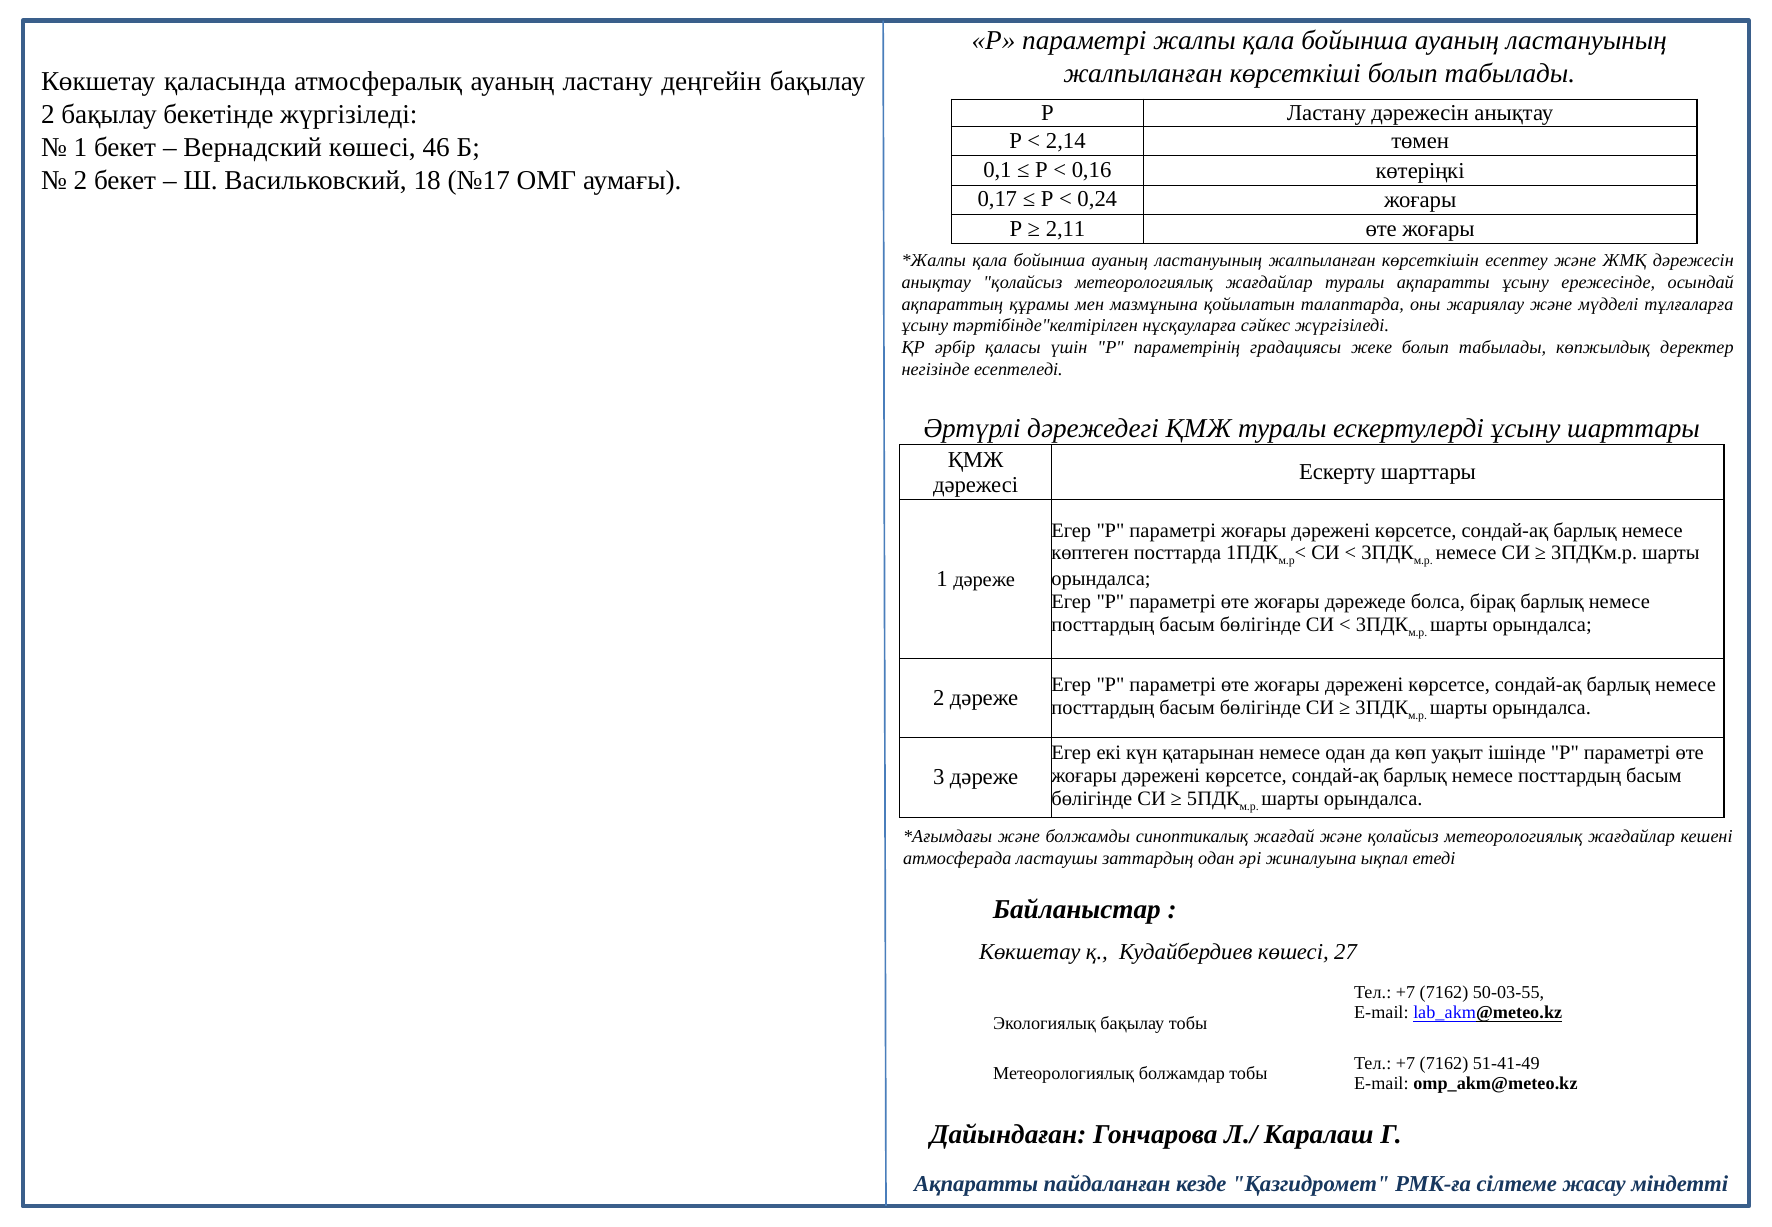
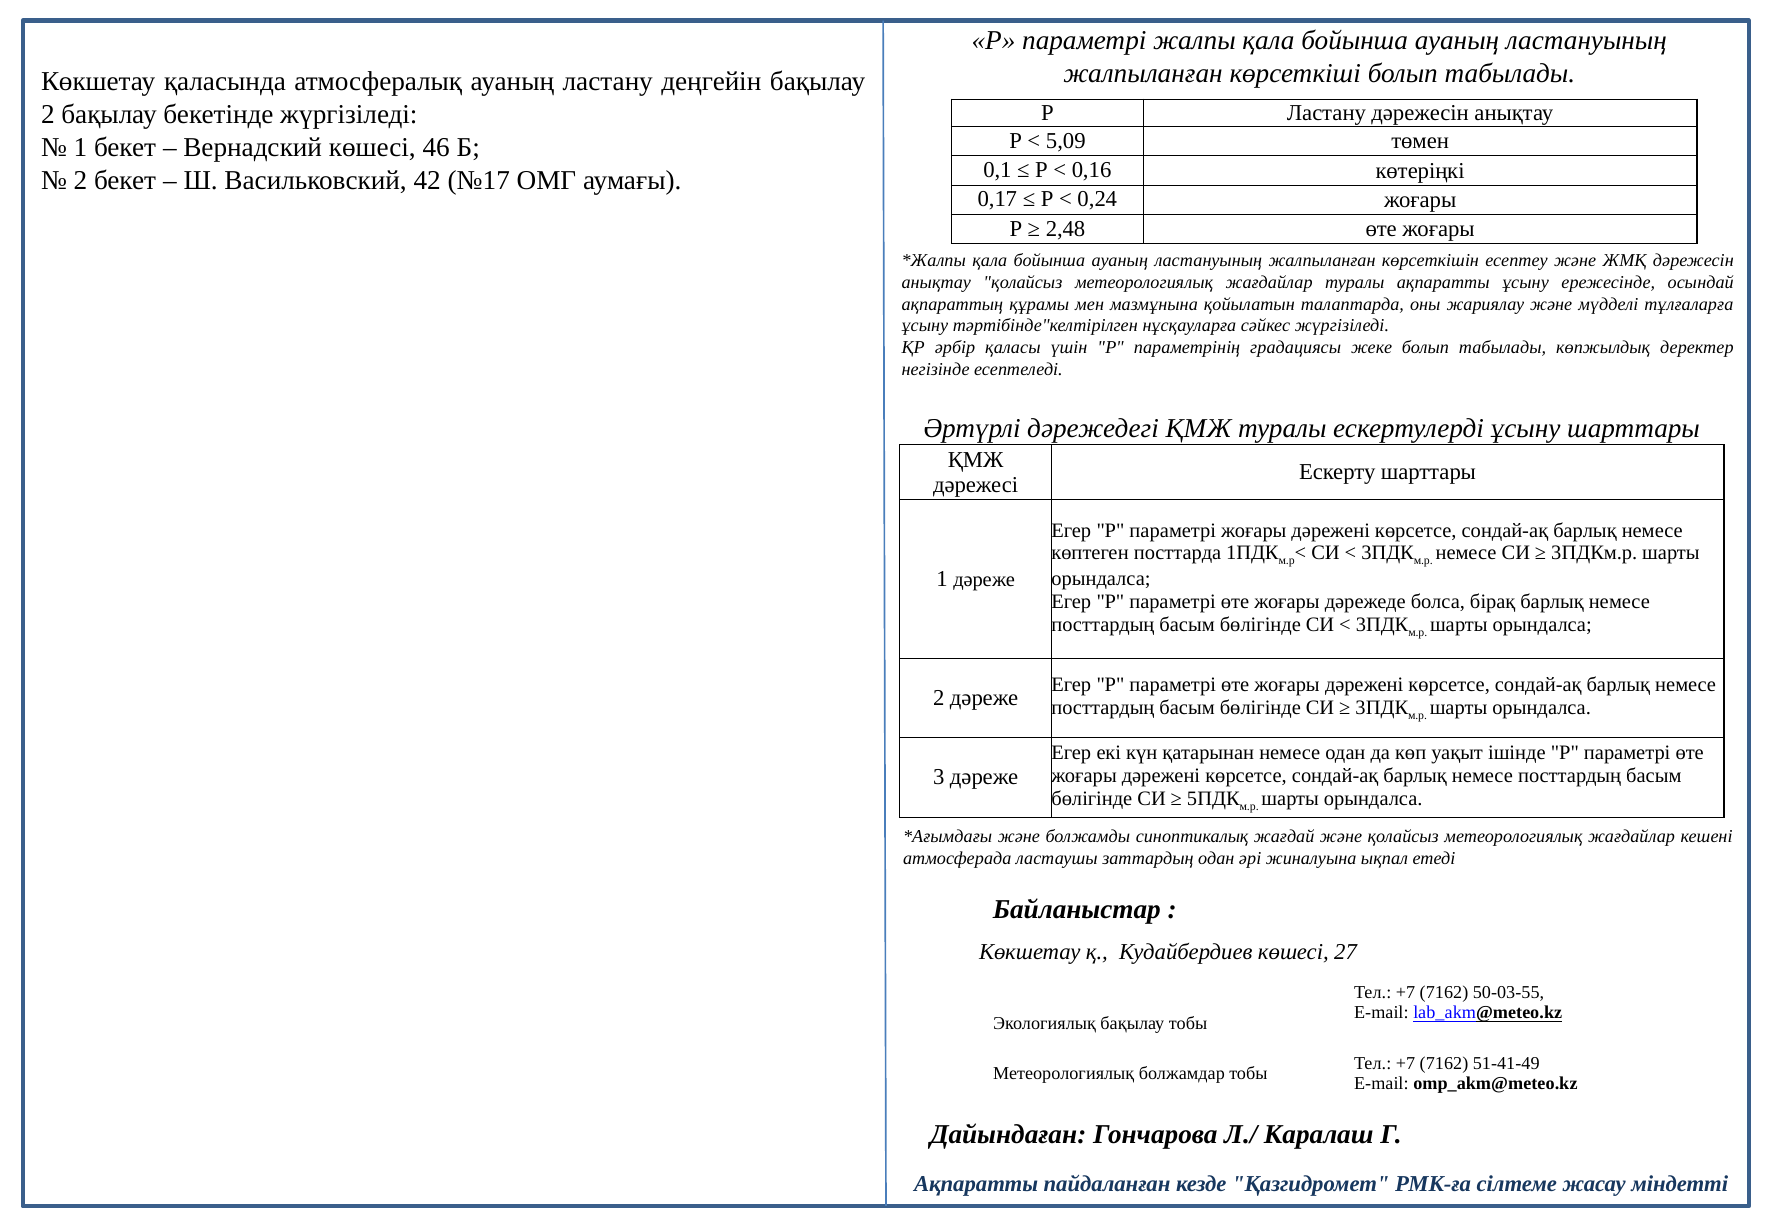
2,14: 2,14 -> 5,09 (1066, 141)
18: 18 -> 42 (427, 180)
2,11: 2,11 -> 2,48 (1066, 229)
